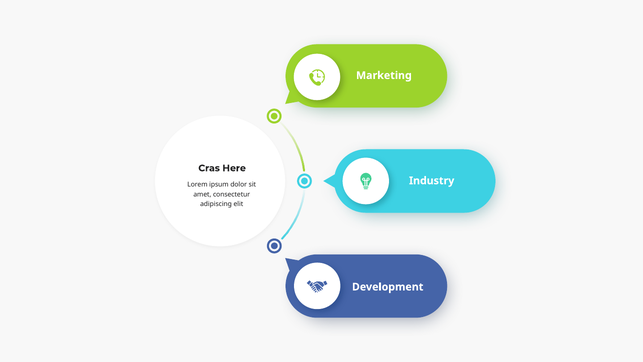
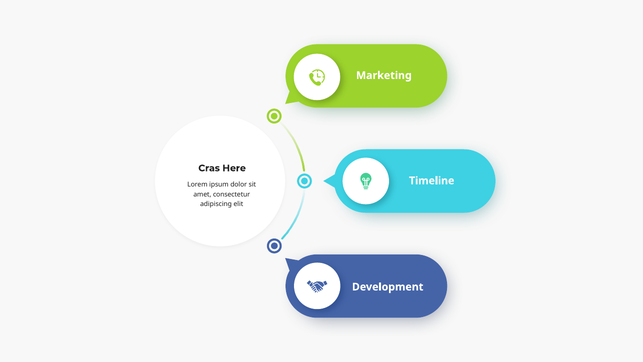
Industry: Industry -> Timeline (432, 181)
